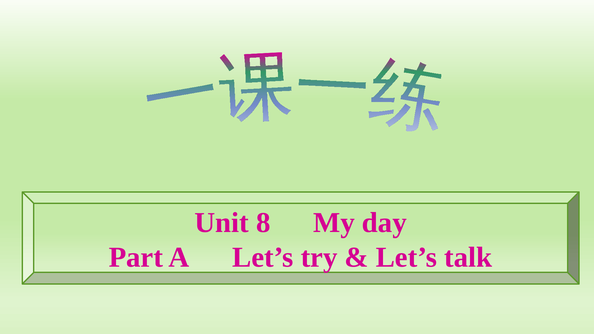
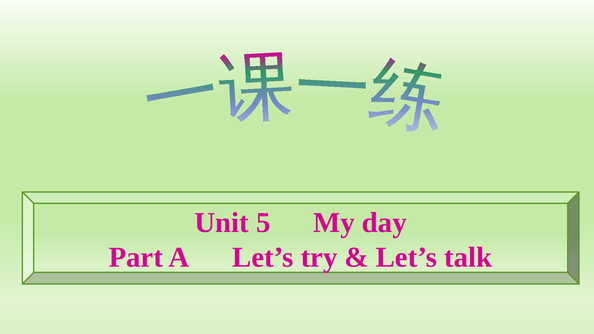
8: 8 -> 5 (263, 223)
